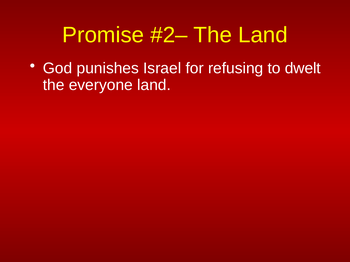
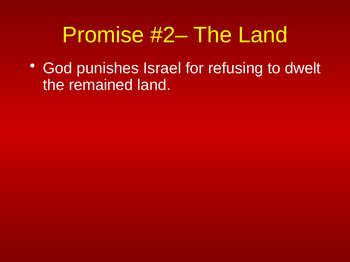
everyone: everyone -> remained (101, 85)
